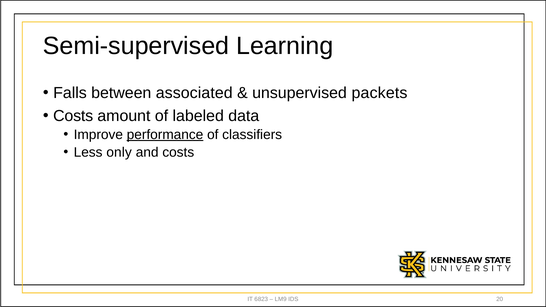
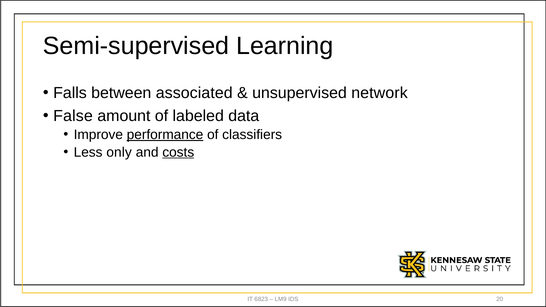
packets: packets -> network (379, 93)
Costs: Costs -> False (73, 116)
costs underline: none -> present (178, 152)
